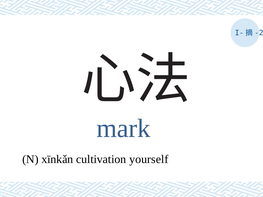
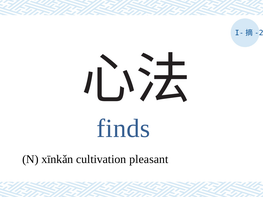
mark: mark -> finds (123, 129)
yourself: yourself -> pleasant (149, 159)
